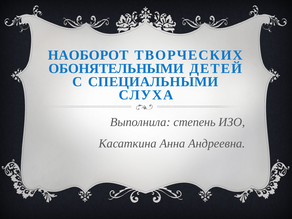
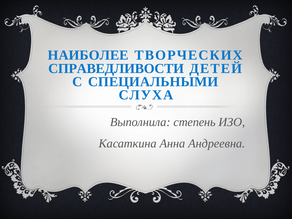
НАОБОРОТ: НАОБОРОТ -> НАИБОЛЕЕ (88, 55)
ОБОНЯТЕЛЬНЫМИ: ОБОНЯТЕЛЬНЫМИ -> СПРАВЕДЛИВОСТИ (116, 68)
